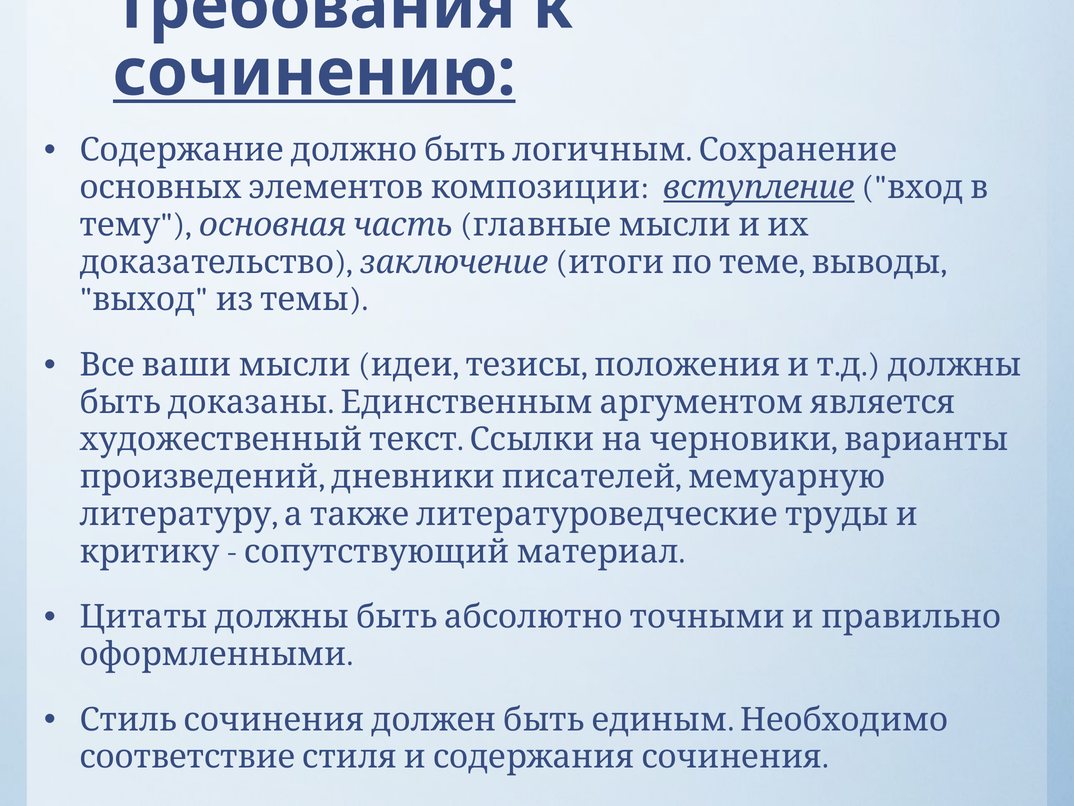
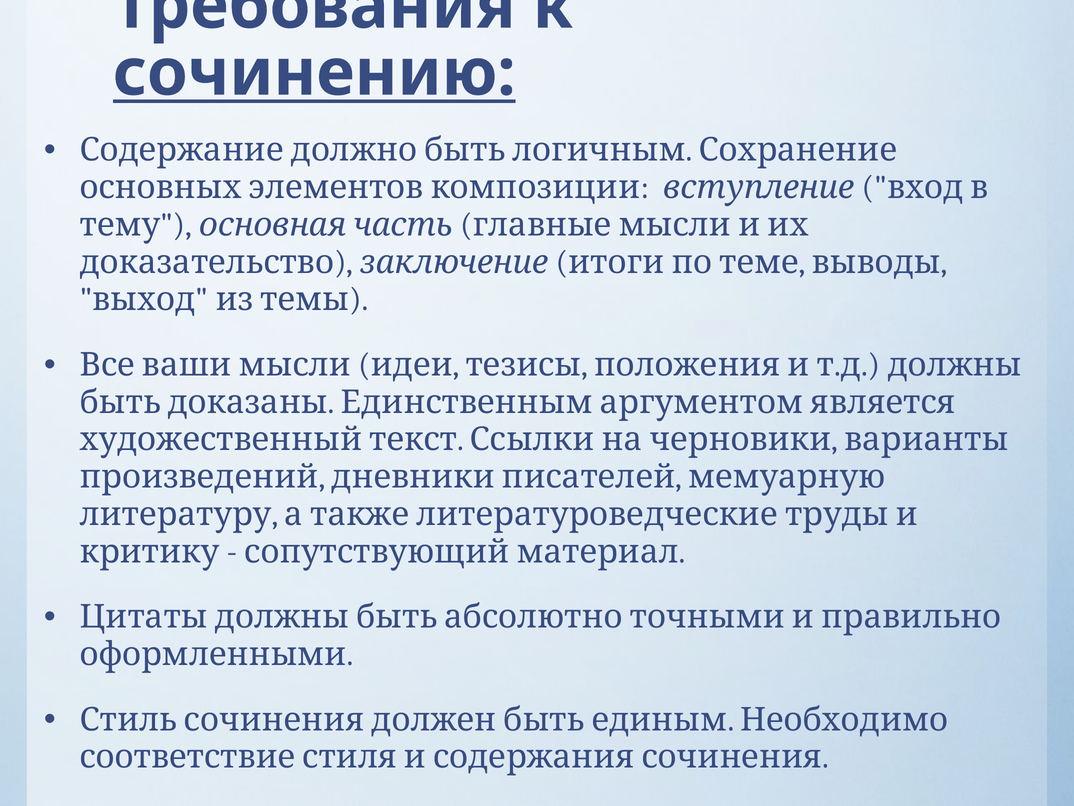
вступление underline: present -> none (759, 187)
